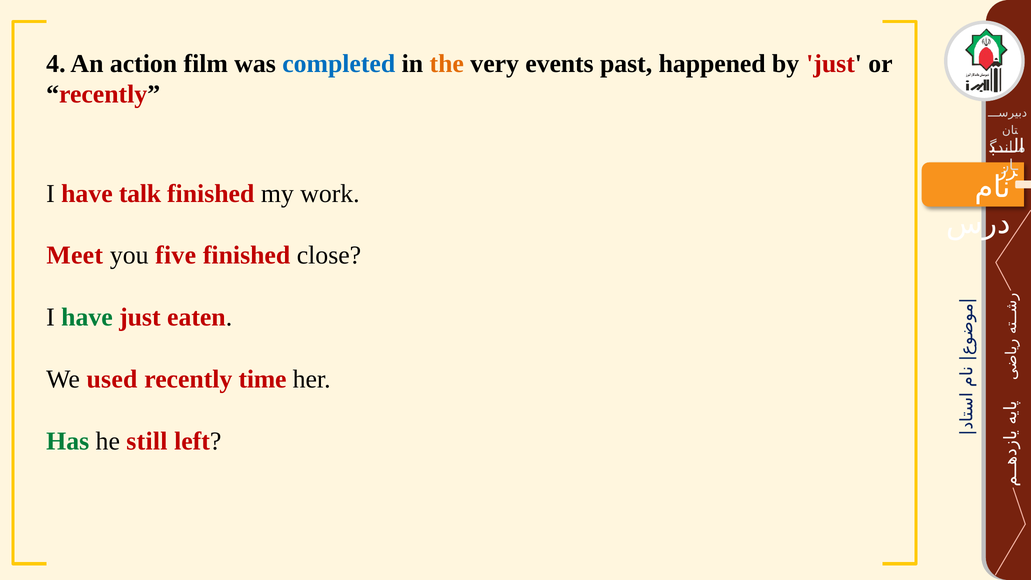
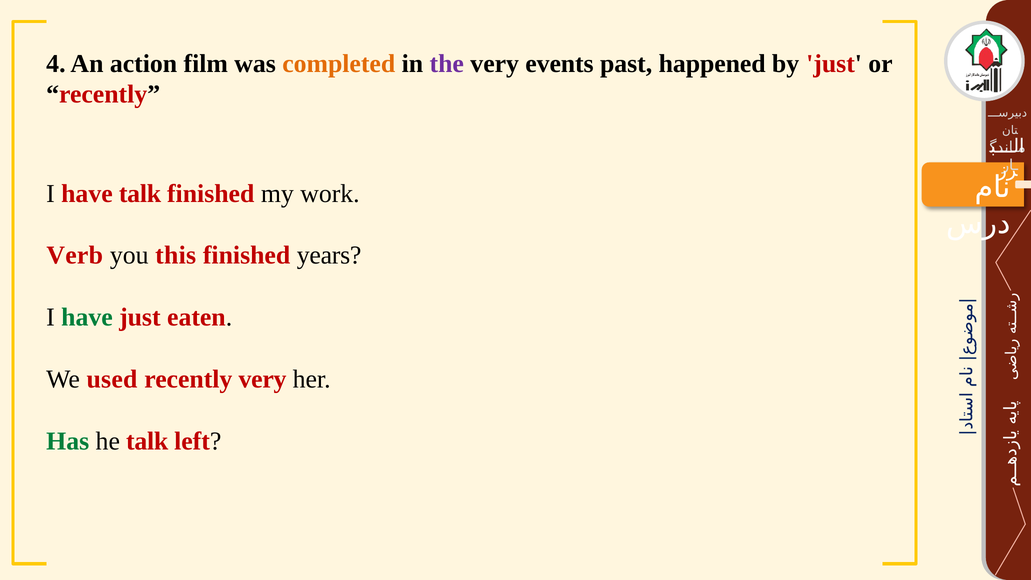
completed colour: blue -> orange (339, 64)
the colour: orange -> purple (447, 64)
Meet: Meet -> Verb (75, 255)
five: five -> this (176, 255)
close: close -> years (329, 255)
recently time: time -> very (263, 379)
he still: still -> talk (147, 441)
